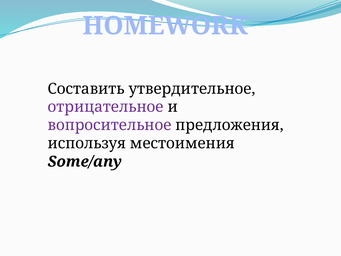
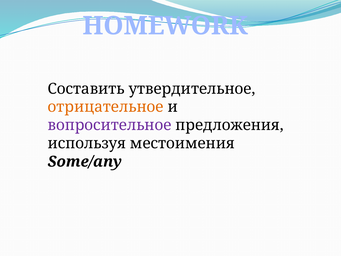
отрицательное colour: purple -> orange (106, 107)
